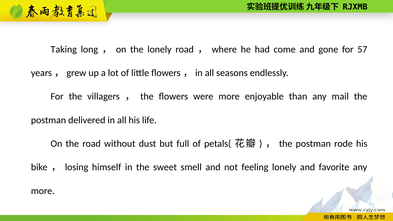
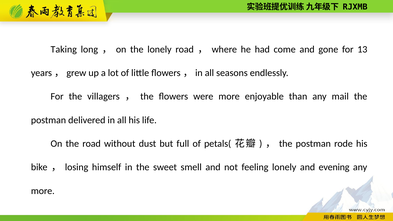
57: 57 -> 13 (362, 49)
favorite: favorite -> evening (334, 167)
